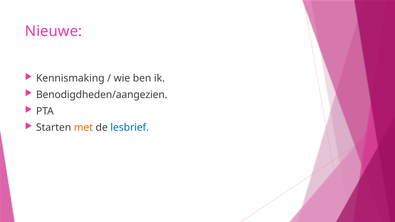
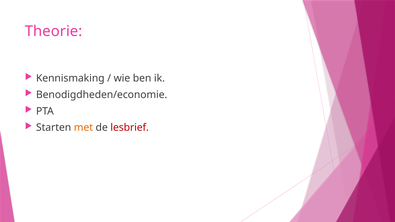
Nieuwe: Nieuwe -> Theorie (54, 31)
Benodigdheden/aangezien: Benodigdheden/aangezien -> Benodigdheden/economie (102, 95)
lesbrief colour: blue -> red (130, 128)
